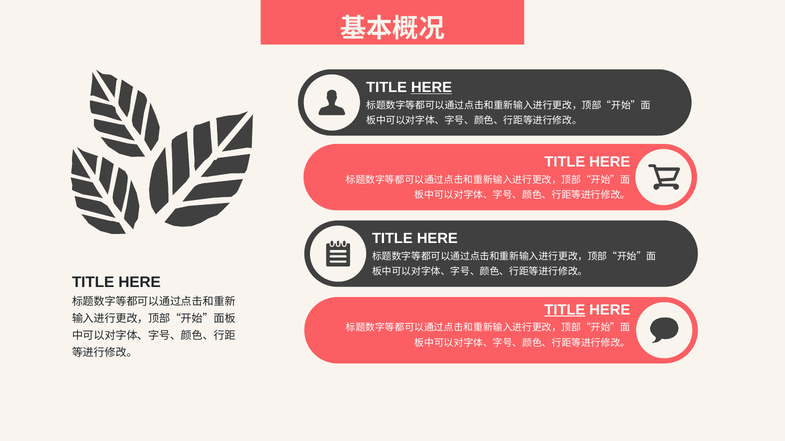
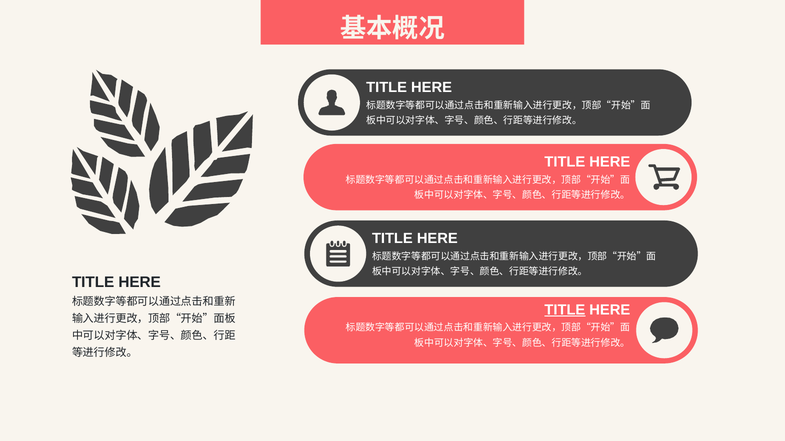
HERE underline: present -> none (432, 88)
